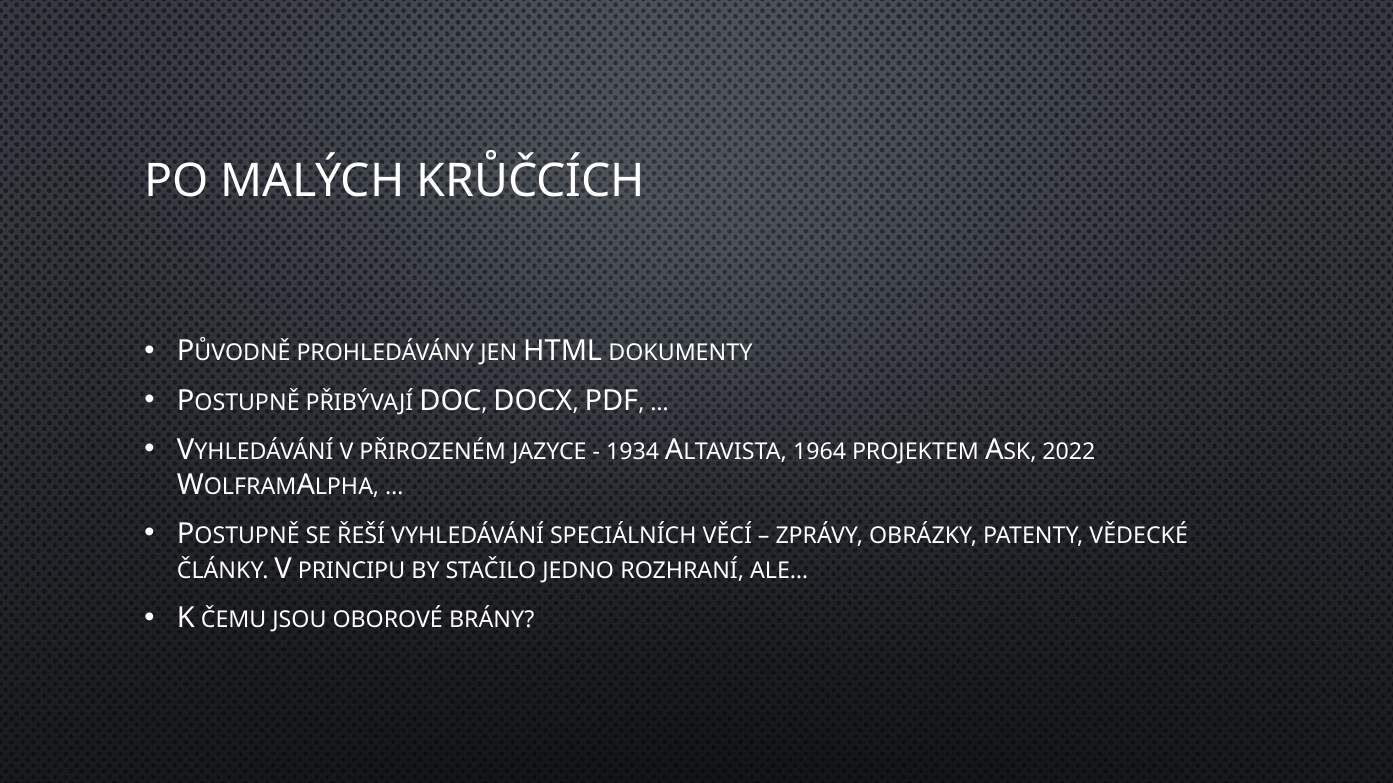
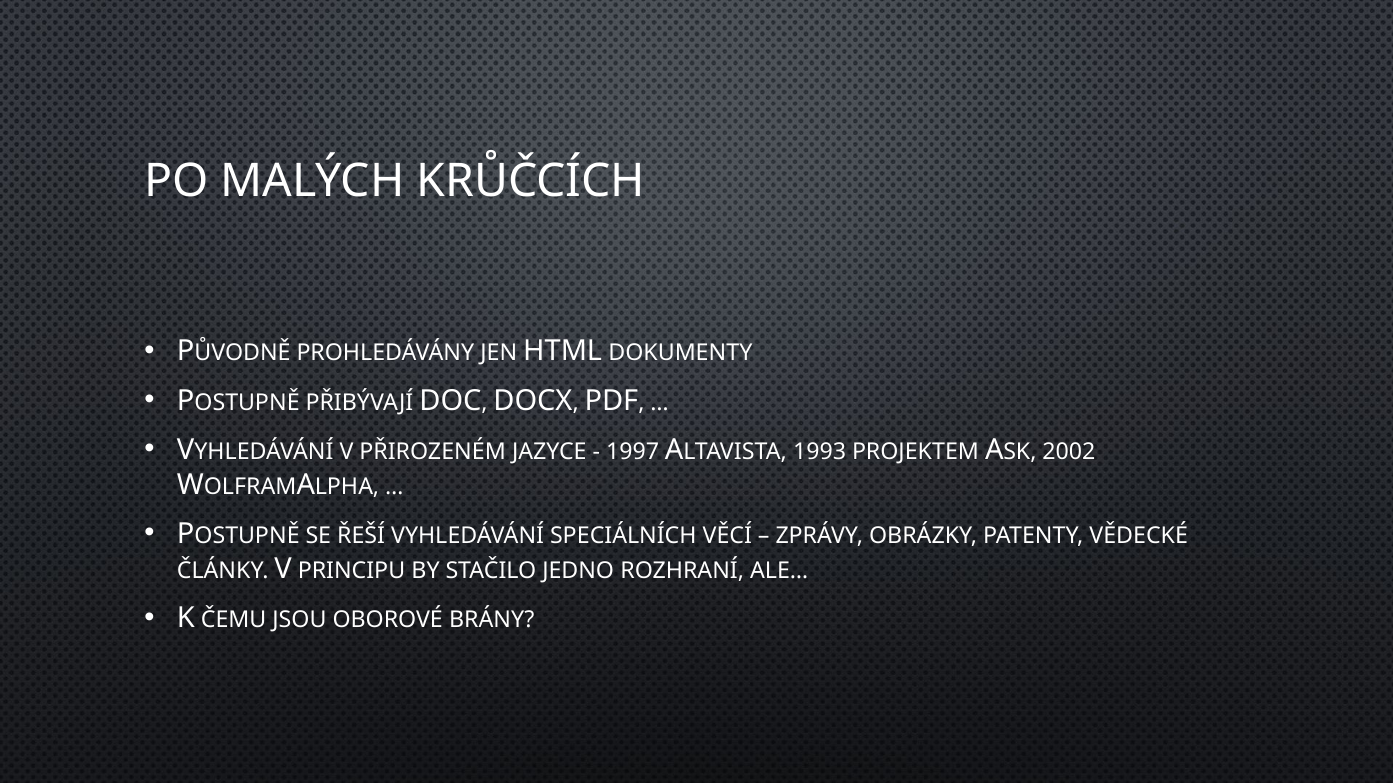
1934: 1934 -> 1997 (633, 452)
1964: 1964 -> 1993 (820, 452)
2022: 2022 -> 2002 (1069, 452)
